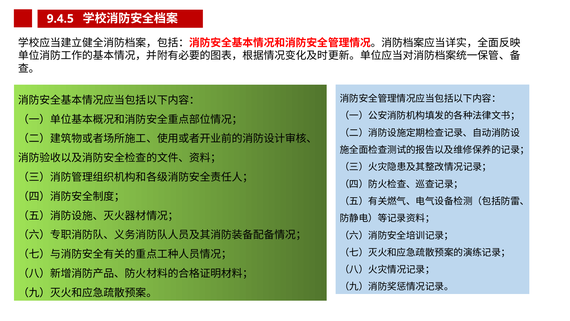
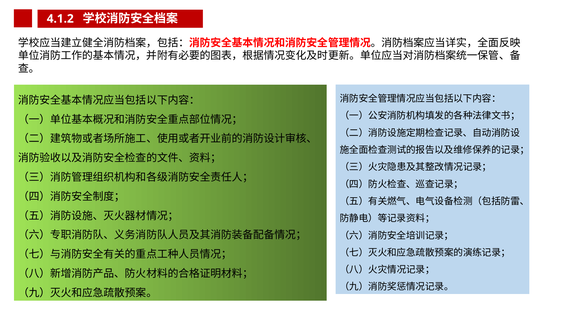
9.4.5: 9.4.5 -> 4.1.2 (60, 19)
